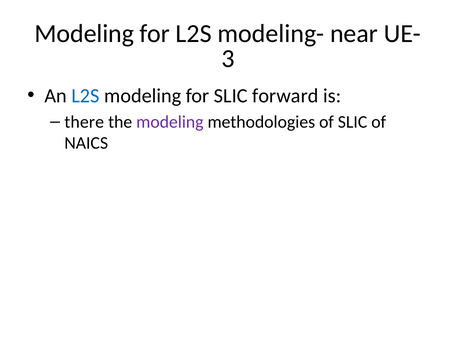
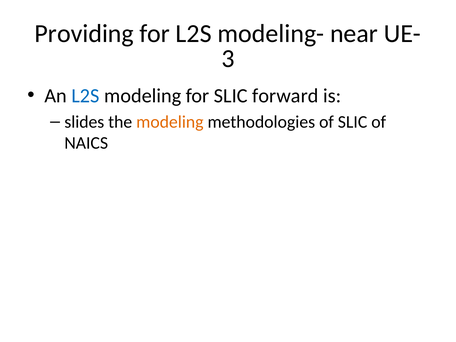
Modeling: Modeling -> Providing (84, 34)
there: there -> slides (84, 122)
modeling colour: purple -> orange (170, 122)
